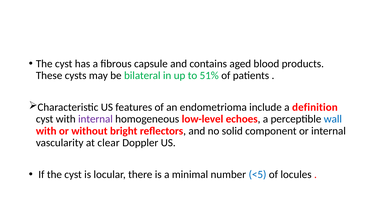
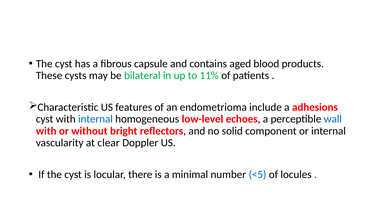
51%: 51% -> 11% (209, 76)
definition: definition -> adhesions (315, 108)
internal colour: purple -> blue (95, 119)
